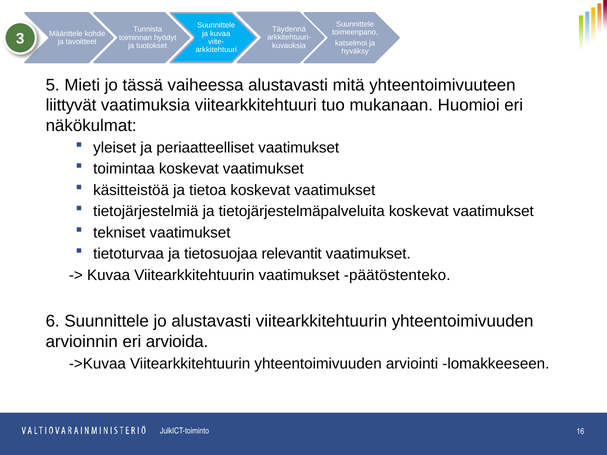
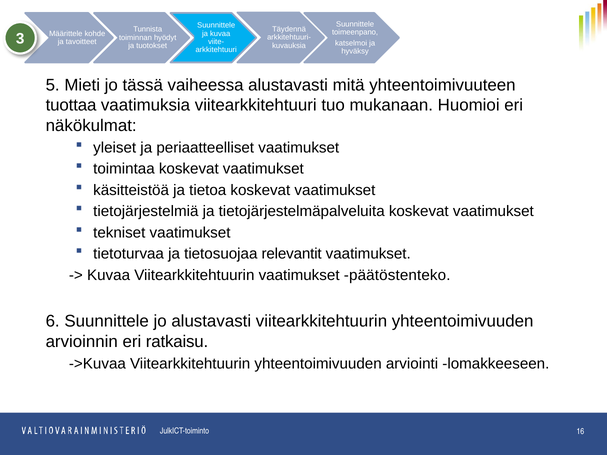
liittyvät: liittyvät -> tuottaa (71, 105)
arvioida: arvioida -> ratkaisu (177, 342)
